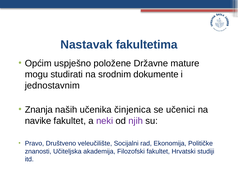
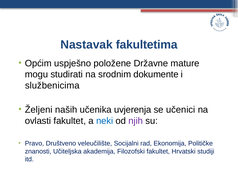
jednostavnim: jednostavnim -> službenicima (52, 85)
Znanja: Znanja -> Željeni (39, 109)
činjenica: činjenica -> uvjerenja (133, 109)
navike: navike -> ovlasti (38, 121)
neki colour: purple -> blue (105, 121)
